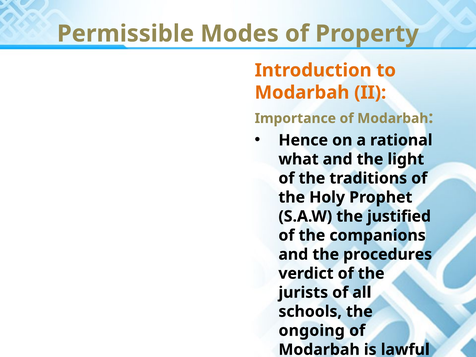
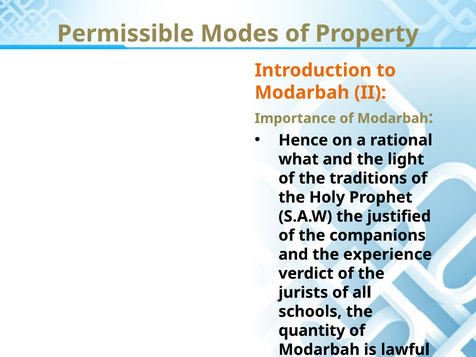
procedures: procedures -> experience (388, 254)
ongoing: ongoing -> quantity (312, 331)
